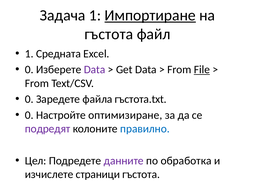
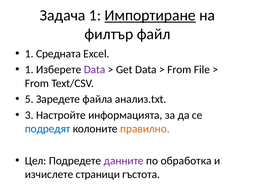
гъстота: гъстота -> филтър (109, 34)
0: 0 -> 1 (29, 69)
File underline: present -> none (202, 69)
0: 0 -> 5 (29, 99)
гъстота.txt: гъстота.txt -> анализ.txt (141, 99)
0: 0 -> 3 (29, 115)
оптимизиране: оптимизиране -> информацията (125, 115)
подредят colour: purple -> blue (48, 128)
правилно colour: blue -> orange (145, 128)
